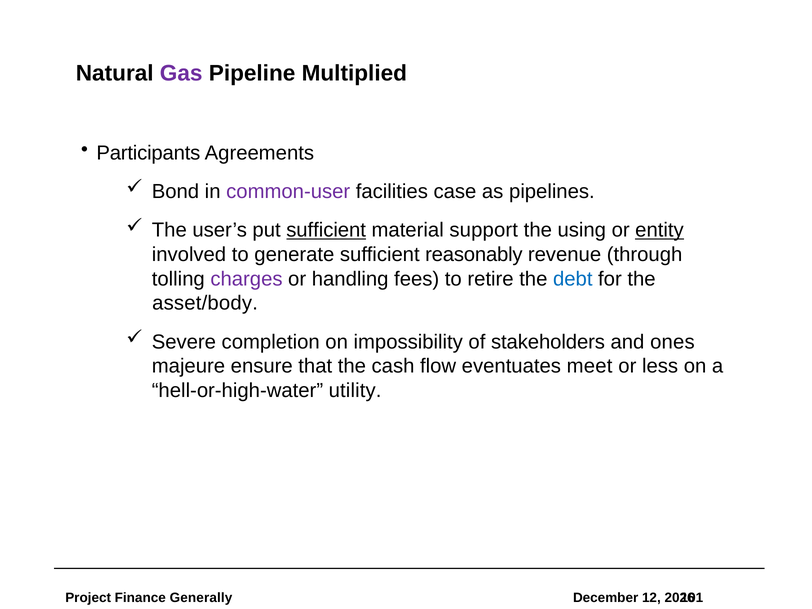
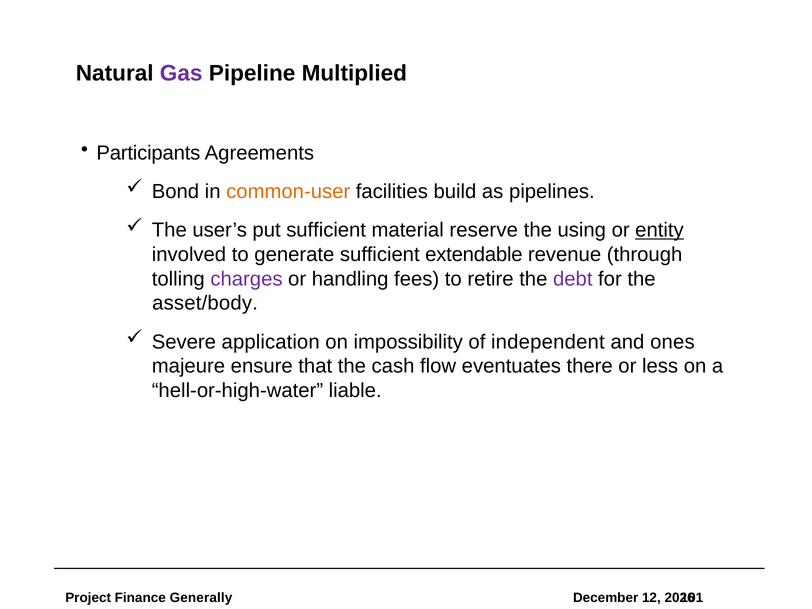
common-user colour: purple -> orange (288, 192)
case: case -> build (455, 192)
sufficient underline: present -> none (326, 230)
support: support -> reserve (484, 230)
reasonably: reasonably -> extendable (474, 255)
debt colour: blue -> purple (573, 279)
completion: completion -> application (271, 342)
stakeholders: stakeholders -> independent (548, 342)
meet: meet -> there (590, 366)
utility: utility -> liable (355, 391)
